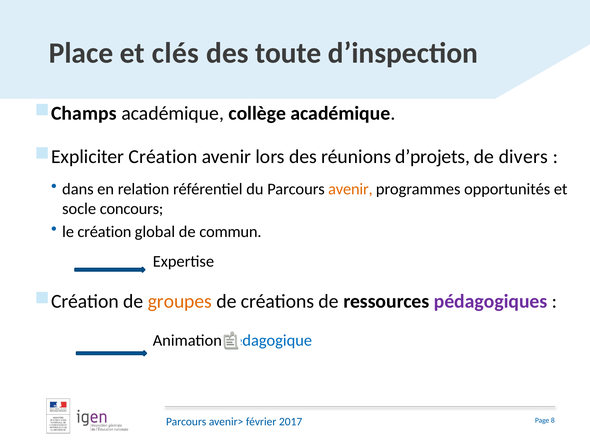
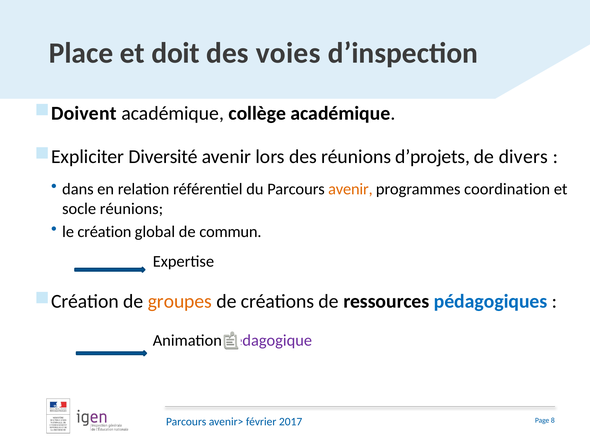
clés: clés -> doit (176, 53)
toute: toute -> voies (288, 53)
Champs: Champs -> Doivent (84, 114)
Expliciter Création: Création -> Diversité (163, 157)
opportunités: opportunités -> coordination (507, 189)
socle concours: concours -> réunions (131, 209)
pédagogiques colour: purple -> blue (491, 302)
pédagogique colour: blue -> purple (269, 341)
